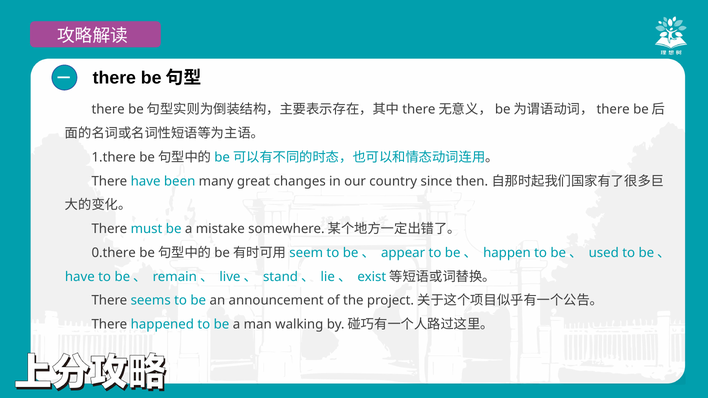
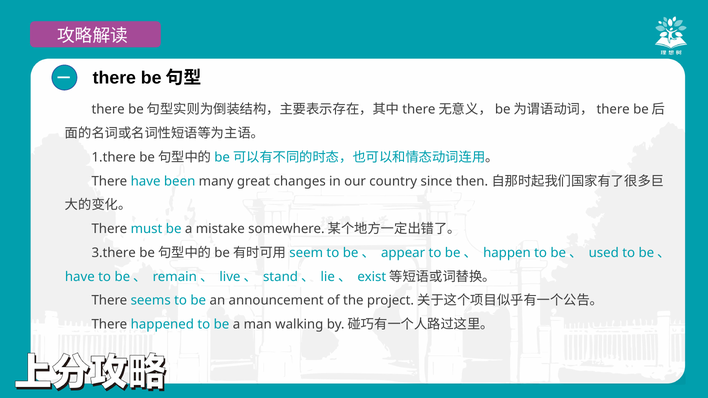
0.there: 0.there -> 3.there (114, 253)
